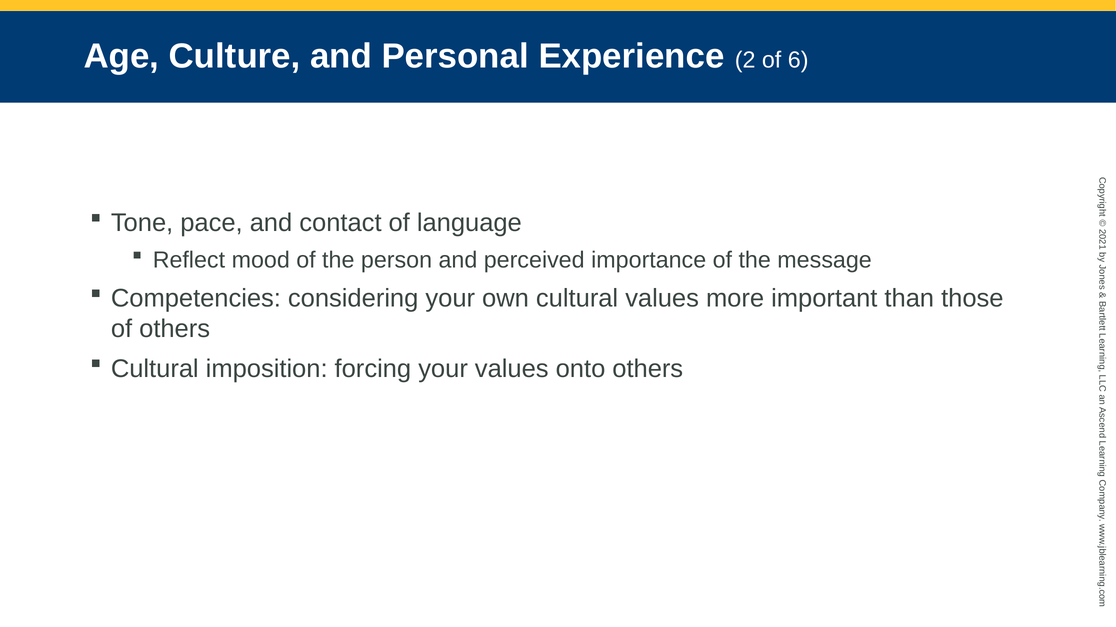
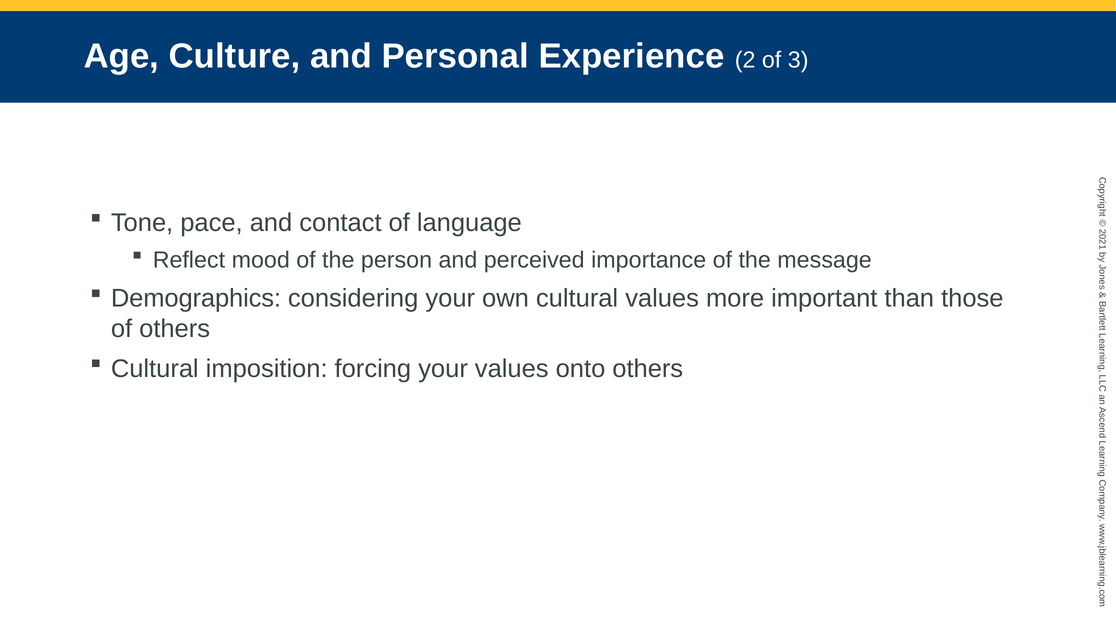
6: 6 -> 3 (798, 60)
Competencies: Competencies -> Demographics (196, 299)
